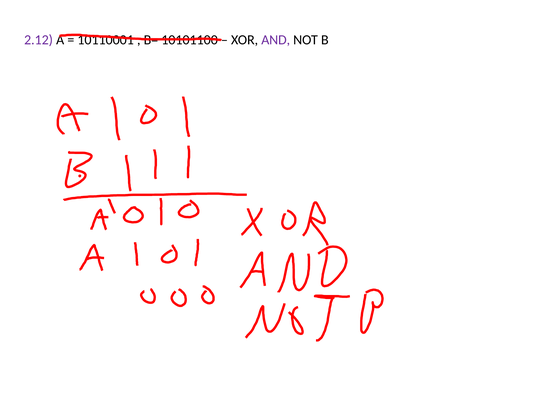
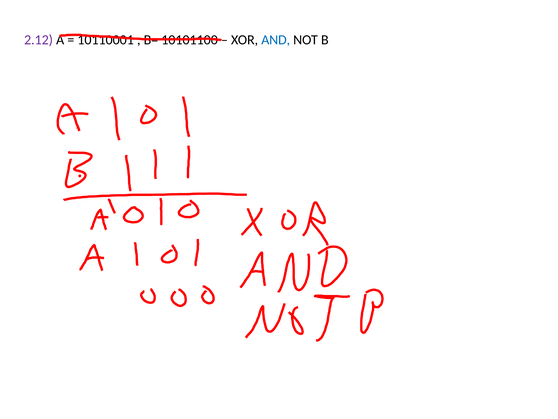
AND colour: purple -> blue (276, 40)
